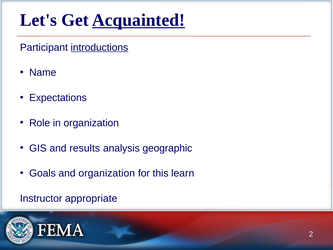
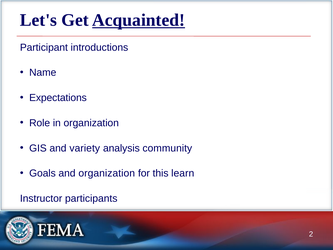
introductions underline: present -> none (99, 47)
results: results -> variety (85, 148)
geographic: geographic -> community (167, 148)
appropriate: appropriate -> participants (91, 198)
